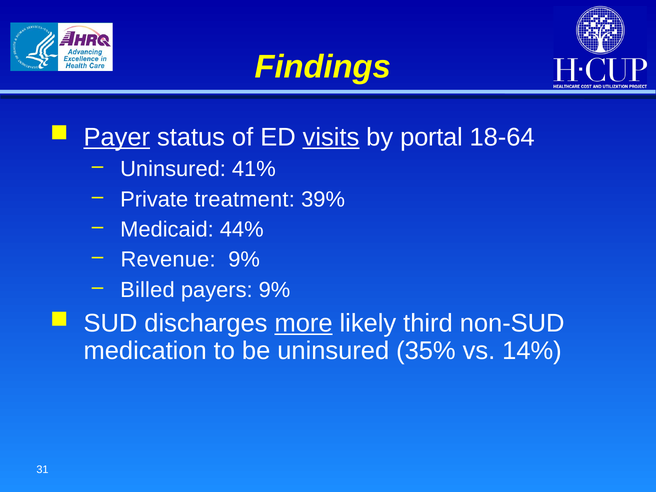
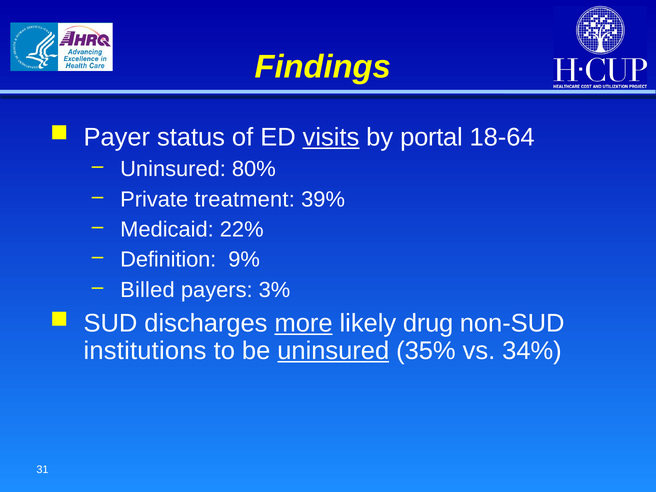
Payer underline: present -> none (117, 137)
41%: 41% -> 80% (254, 169)
44%: 44% -> 22% (242, 230)
Revenue: Revenue -> Definition (168, 260)
payers 9%: 9% -> 3% (274, 290)
third: third -> drug (428, 323)
medication: medication -> institutions (145, 351)
uninsured underline: none -> present (333, 351)
14%: 14% -> 34% (532, 351)
